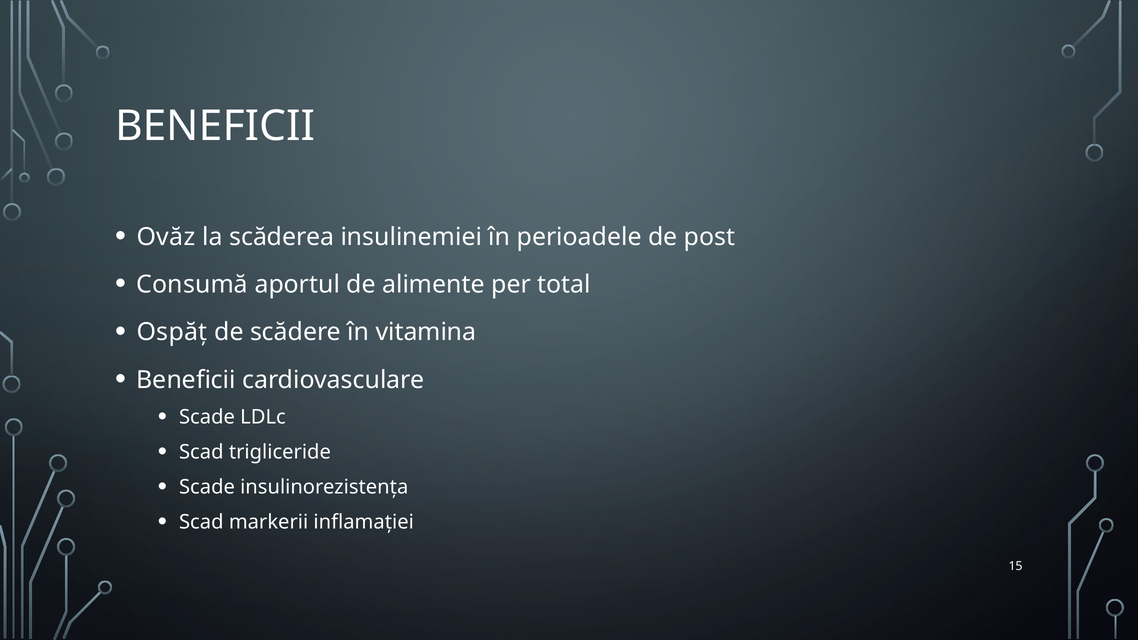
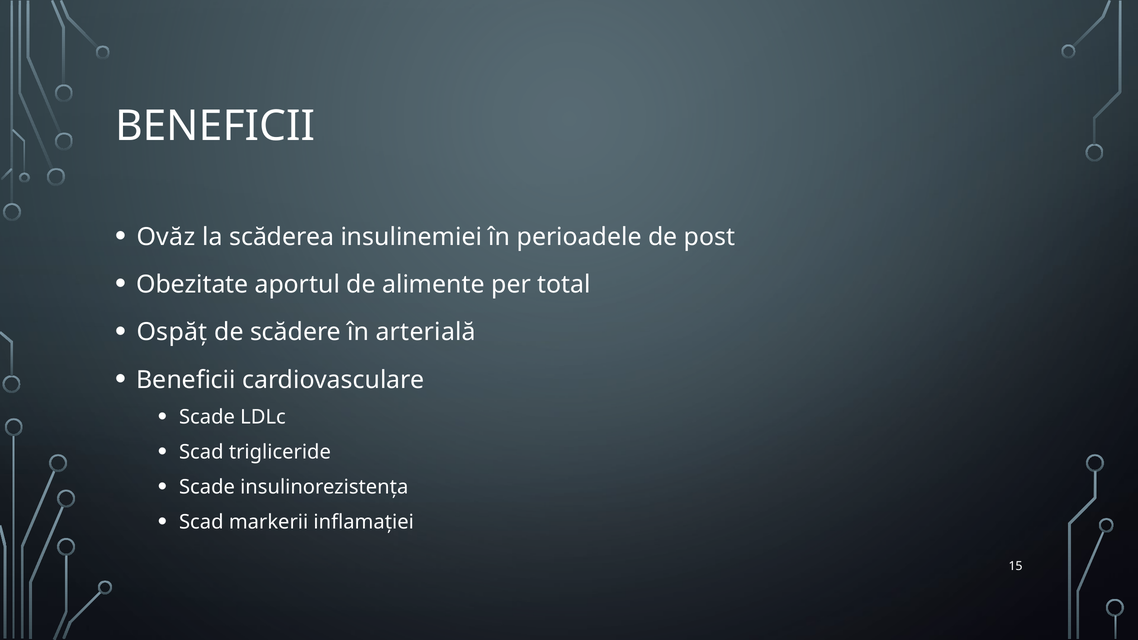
Consumă: Consumă -> Obezitate (192, 285)
vitamina: vitamina -> arterială (426, 332)
